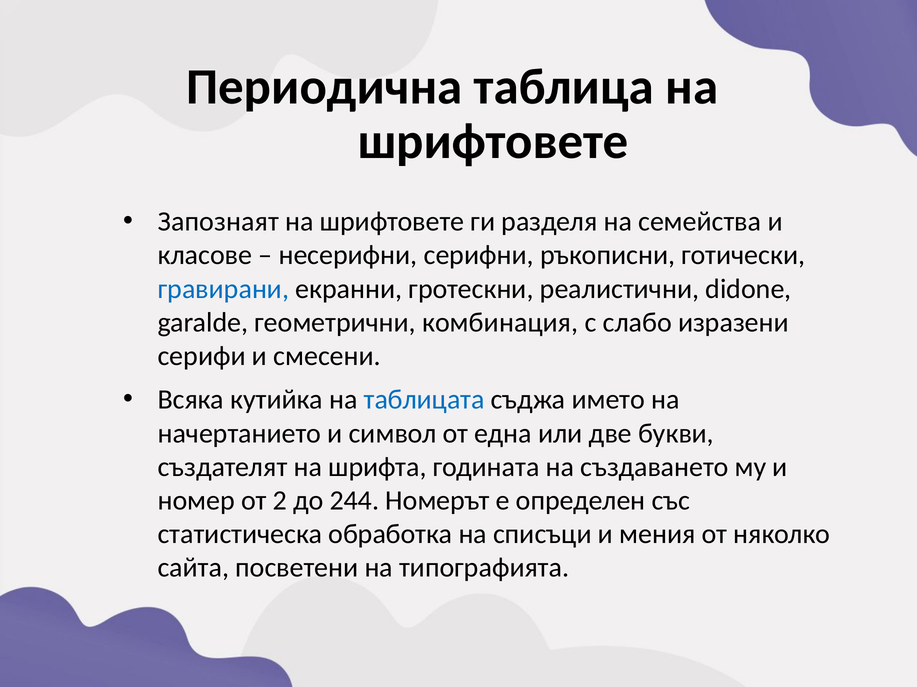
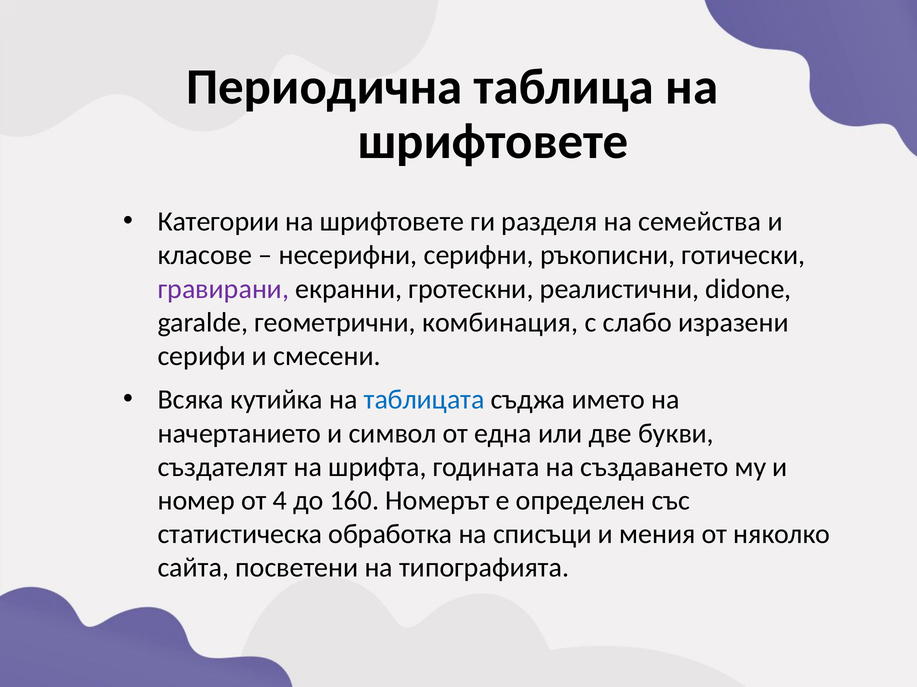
Запознаят: Запознаят -> Категории (218, 222)
гравирани colour: blue -> purple (223, 289)
2: 2 -> 4 (280, 501)
244: 244 -> 160 (354, 501)
